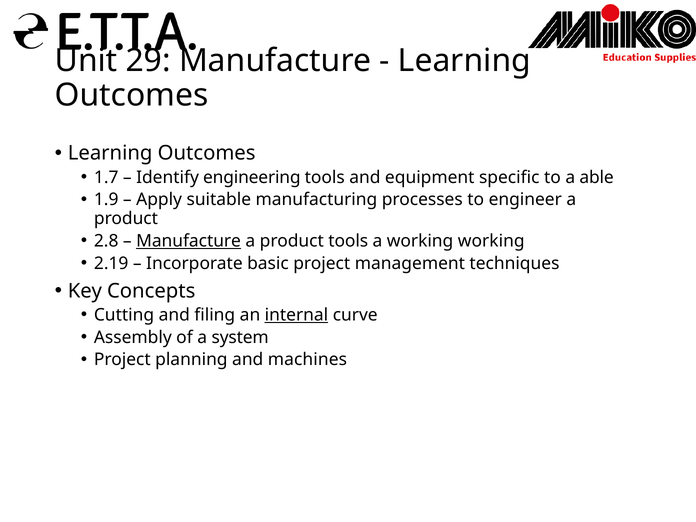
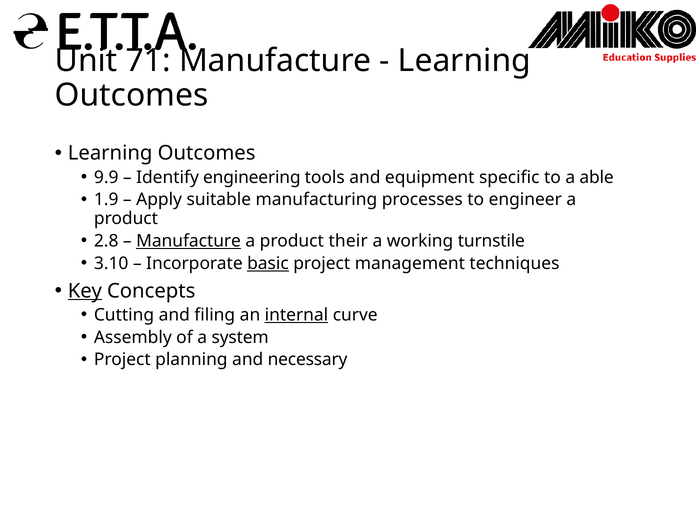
29: 29 -> 71 (148, 61)
1.7: 1.7 -> 9.9 (106, 177)
product tools: tools -> their (348, 241)
working working: working -> turnstile (491, 241)
2.19: 2.19 -> 3.10 (111, 263)
basic underline: none -> present (268, 263)
Key underline: none -> present (85, 291)
machines: machines -> necessary (308, 360)
